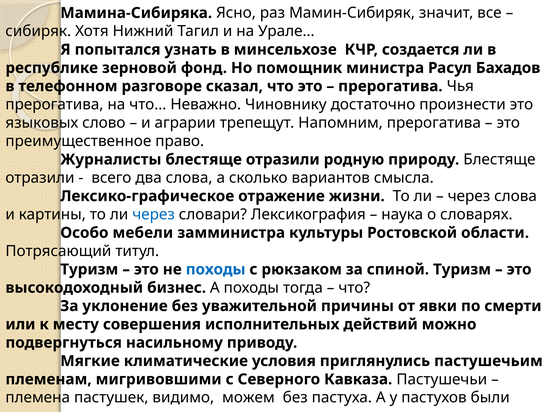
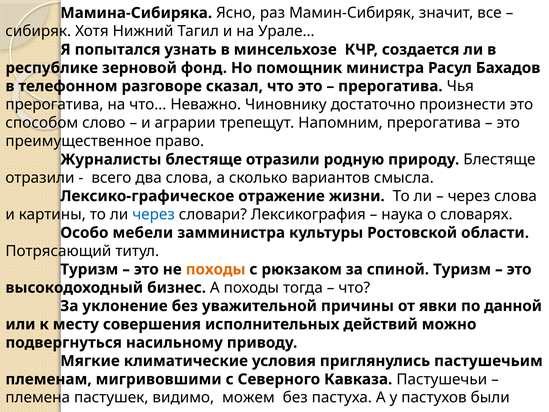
языковых: языковых -> способом (42, 123)
походы colour: blue -> orange (216, 269)
смерти: смерти -> данной (513, 306)
